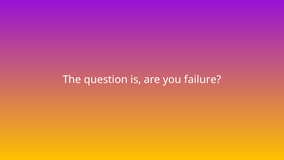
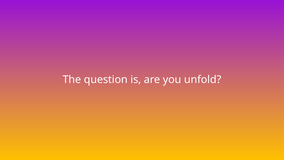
failure: failure -> unfold (203, 79)
